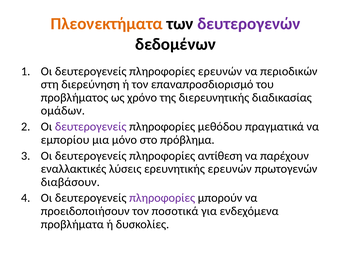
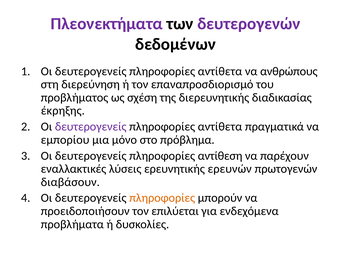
Πλεονεκτήματα colour: orange -> purple (107, 24)
ερευνών: ερευνών -> αντίθετα (220, 71)
περιοδικών: περιοδικών -> ανθρώπους (289, 71)
χρόνο: χρόνο -> σχέση (142, 98)
ομάδων: ομάδων -> έκρηξης (63, 111)
μεθόδου: μεθόδου -> αντίθετα (220, 127)
πληροφορίες colour: purple -> orange (162, 198)
ποσοτικά: ποσοτικά -> επιλύεται (175, 211)
